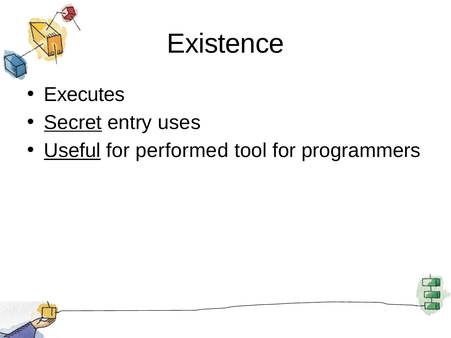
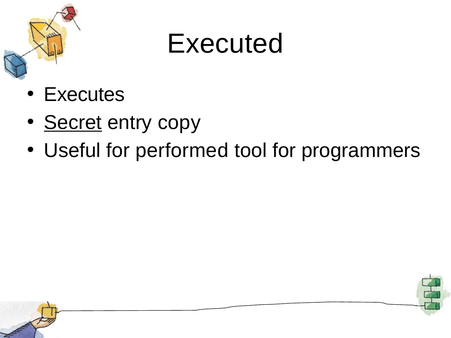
Existence: Existence -> Executed (225, 44)
uses: uses -> copy (179, 123)
Useful underline: present -> none (72, 151)
